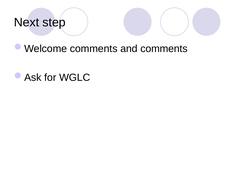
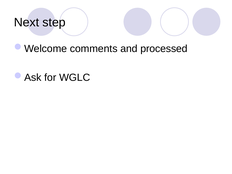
and comments: comments -> processed (164, 49)
